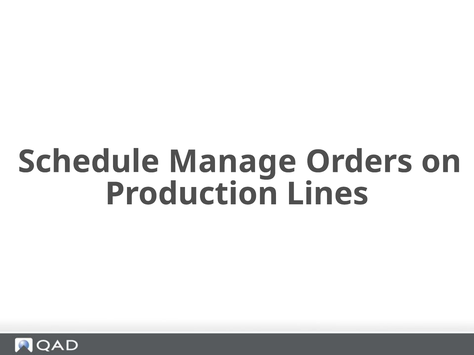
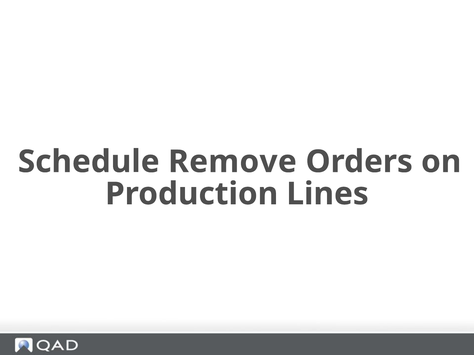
Manage: Manage -> Remove (232, 162)
